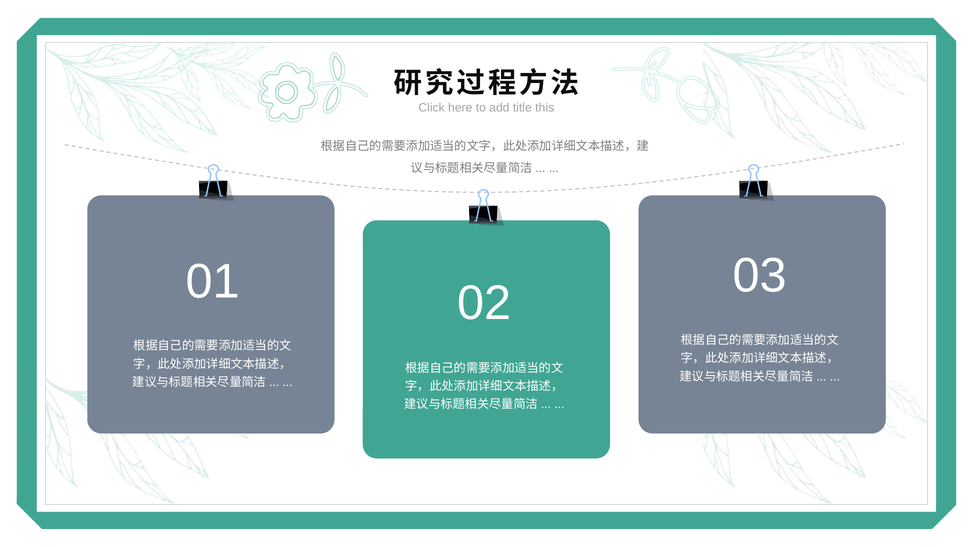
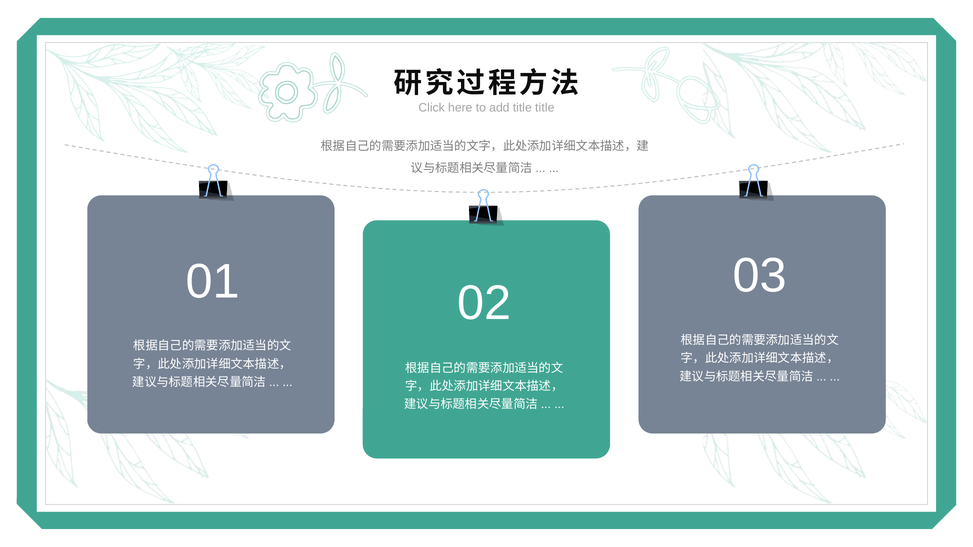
title this: this -> title (545, 108)
